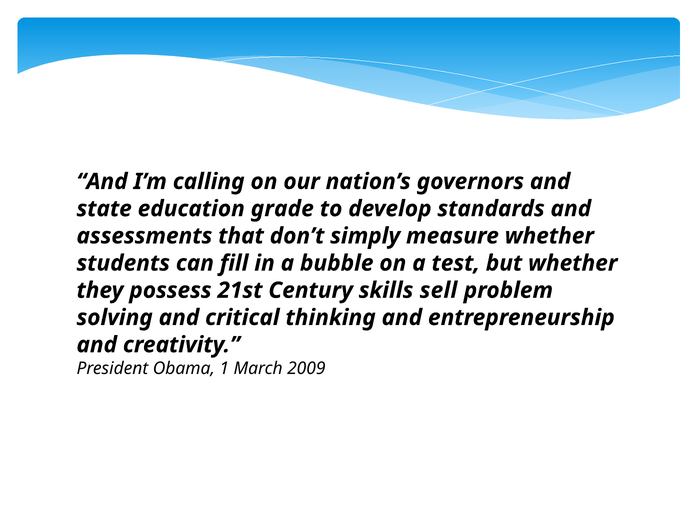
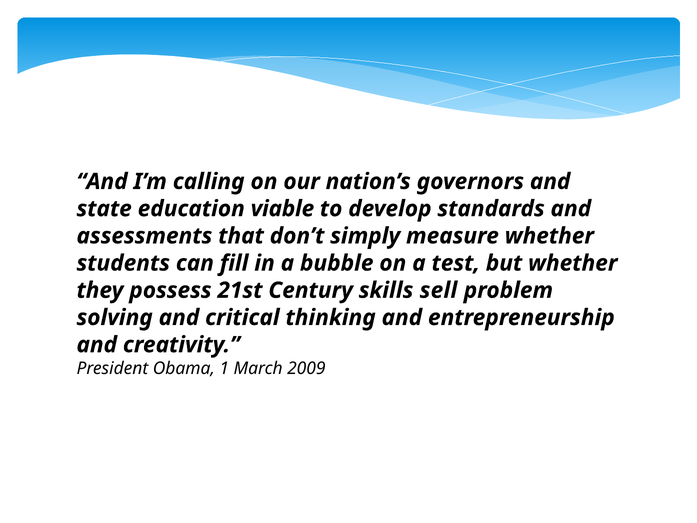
grade: grade -> viable (282, 209)
